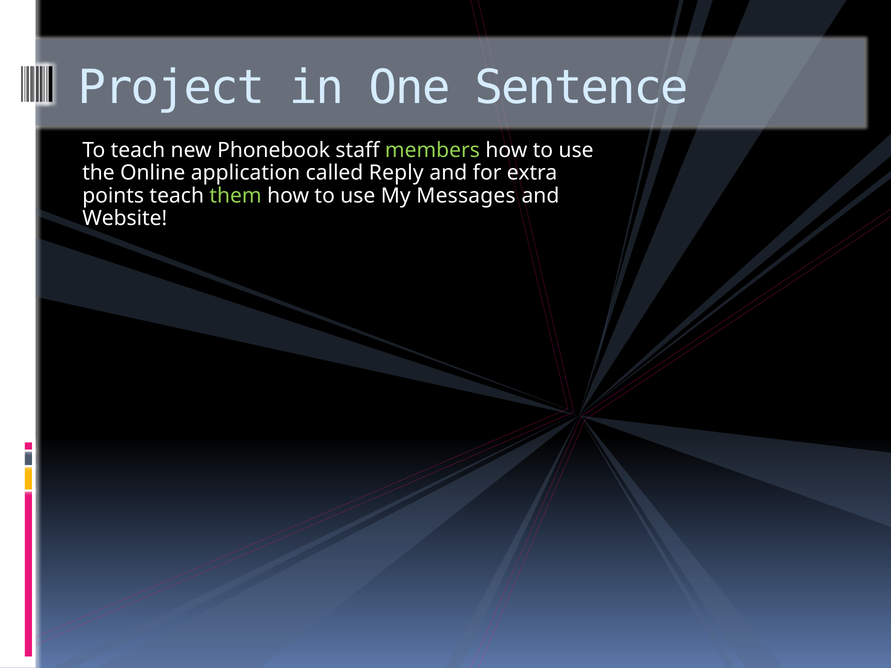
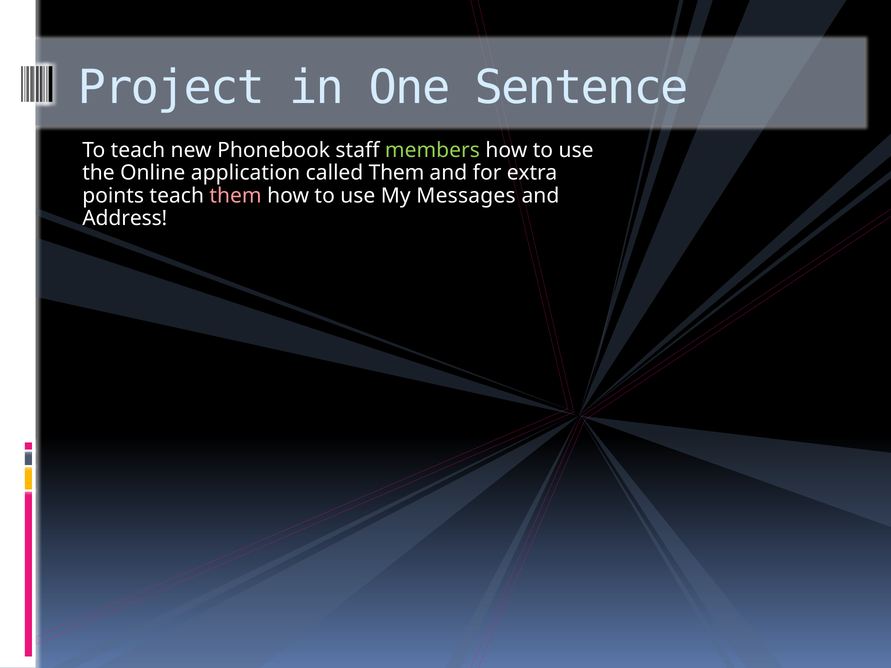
called Reply: Reply -> Them (396, 173)
them colour: light green -> pink (236, 196)
Website: Website -> Address (125, 218)
